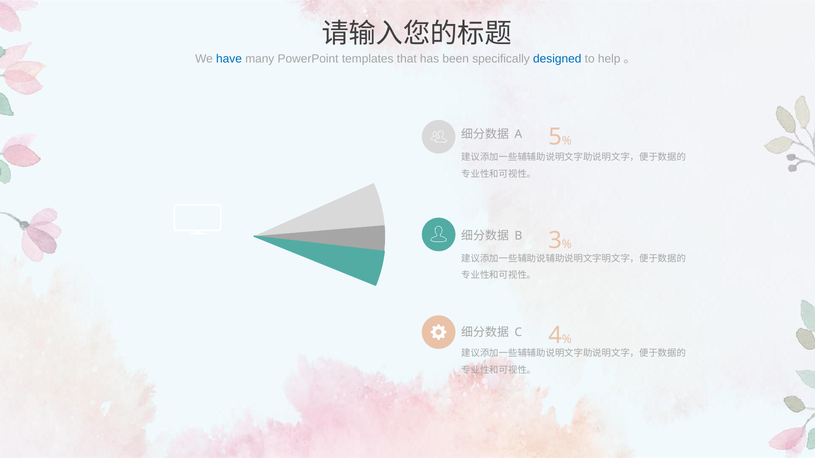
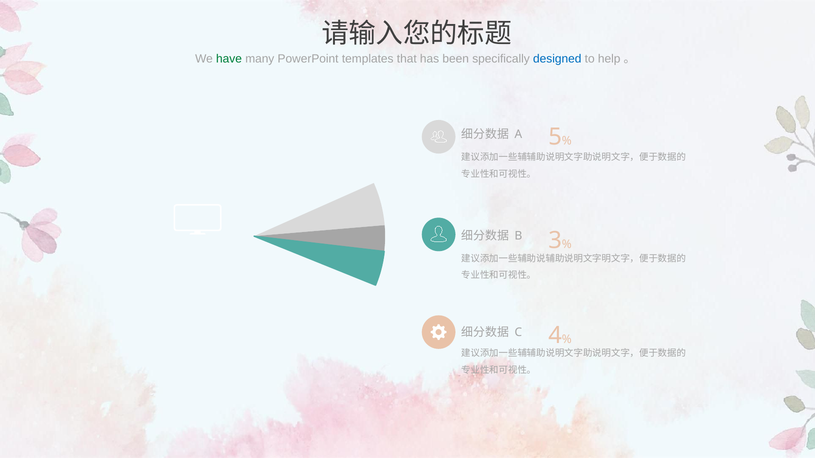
have colour: blue -> green (229, 59)
